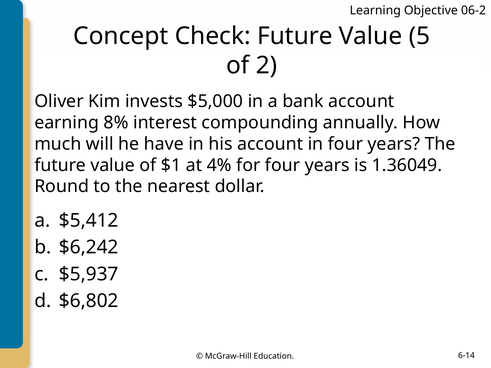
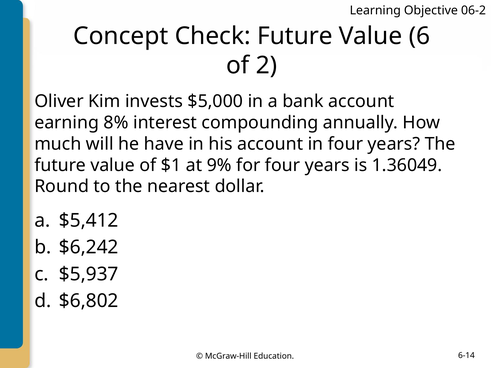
5: 5 -> 6 (419, 36)
4%: 4% -> 9% (219, 165)
